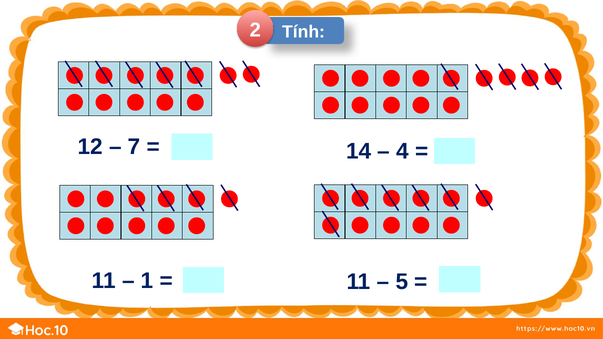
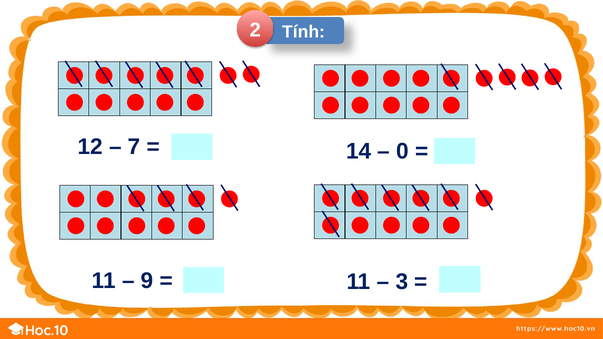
4: 4 -> 0 (403, 152)
1: 1 -> 9 (147, 281)
5: 5 -> 3 (402, 282)
